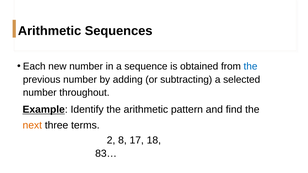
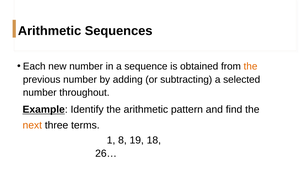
the colour: blue -> orange (251, 67)
2: 2 -> 1 (111, 141)
17: 17 -> 19 (137, 141)
83…: 83… -> 26… (106, 154)
